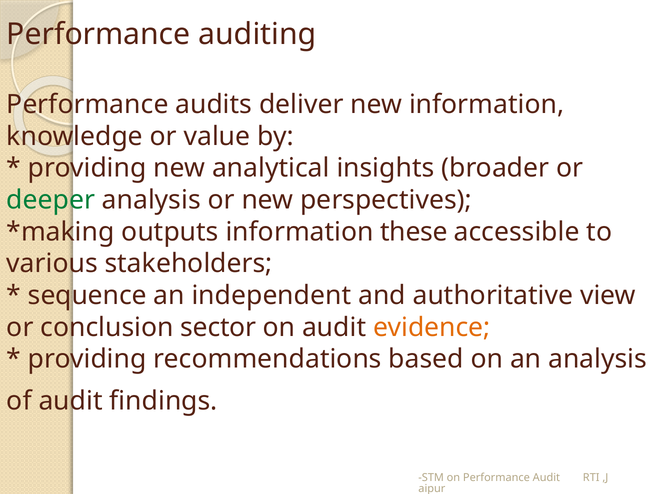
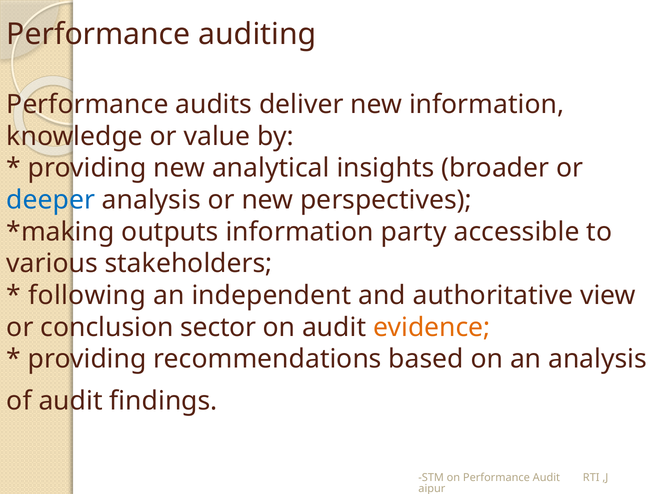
deeper colour: green -> blue (51, 200)
these: these -> party (414, 232)
sequence: sequence -> following (87, 296)
